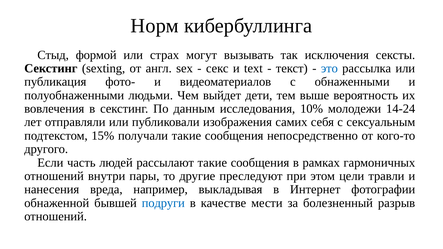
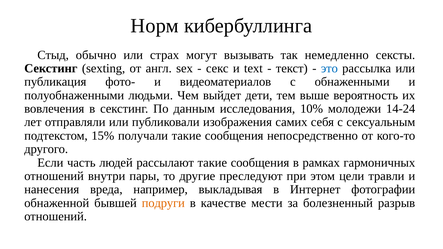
формой: формой -> обычно (96, 55)
исключения: исключения -> немедленно (337, 55)
подруги colour: blue -> orange (163, 203)
